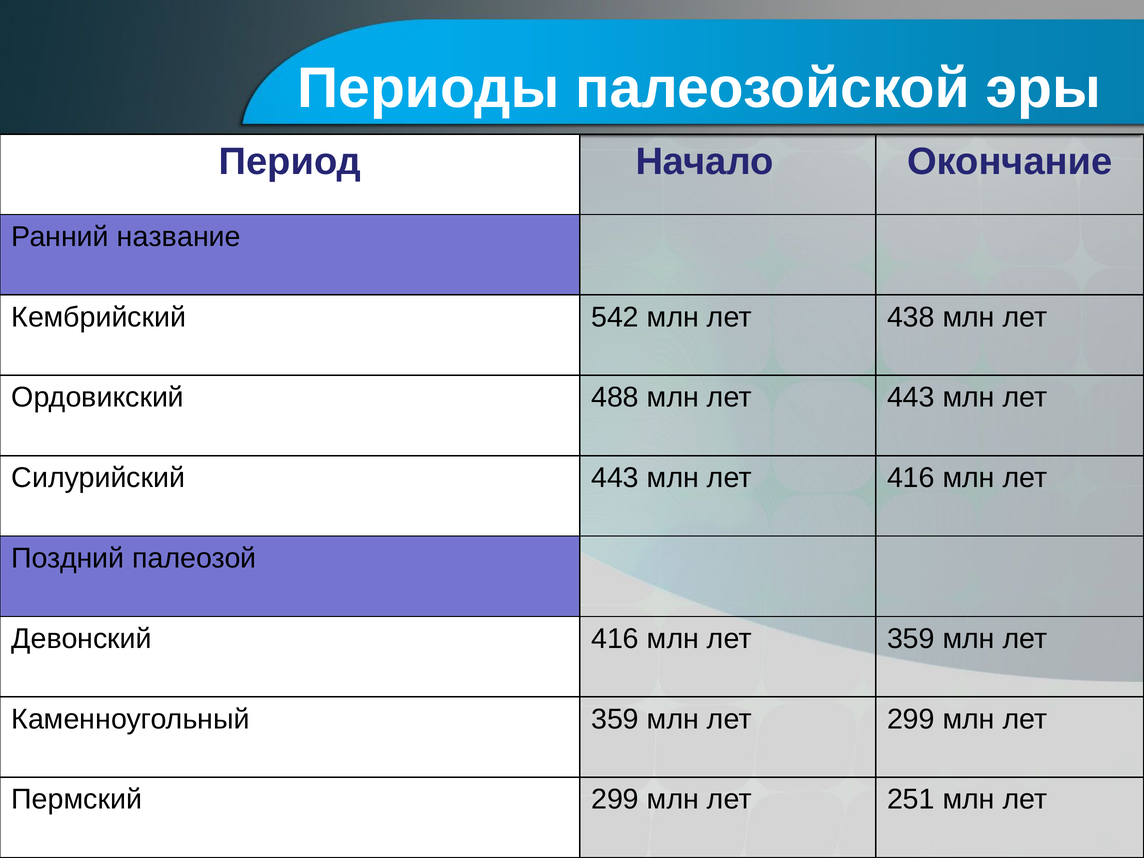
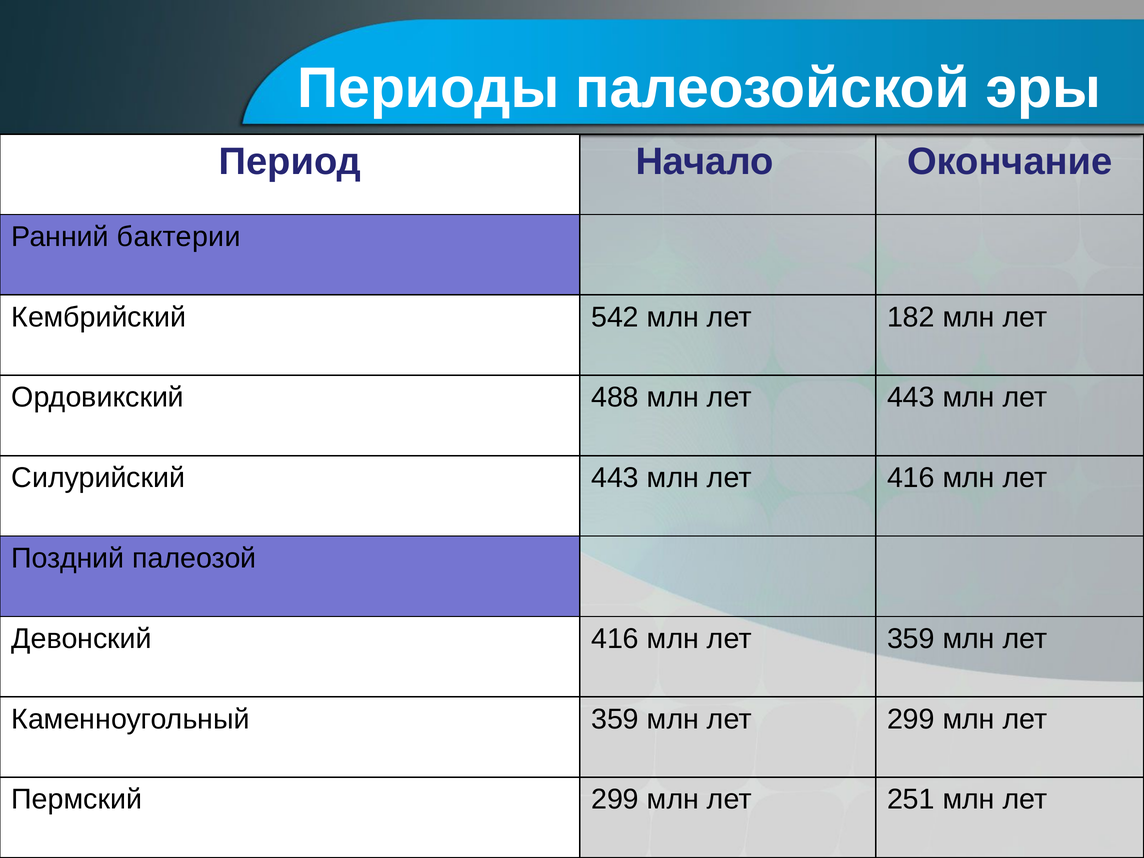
название: название -> бактерии (179, 237)
438: 438 -> 182 (911, 317)
